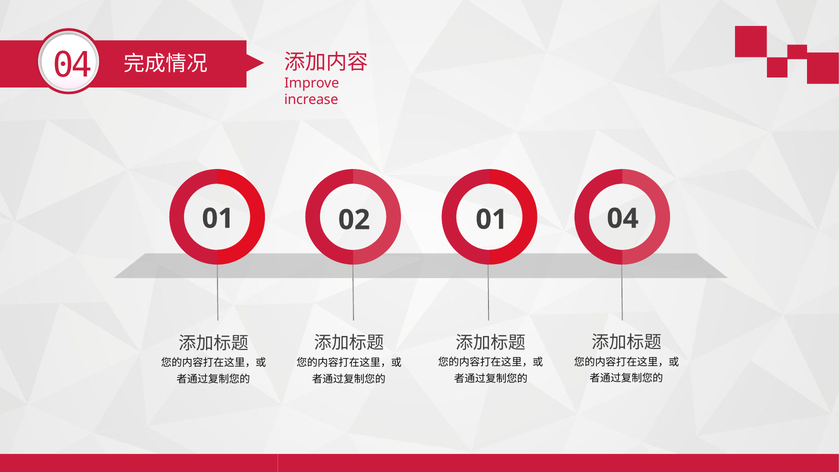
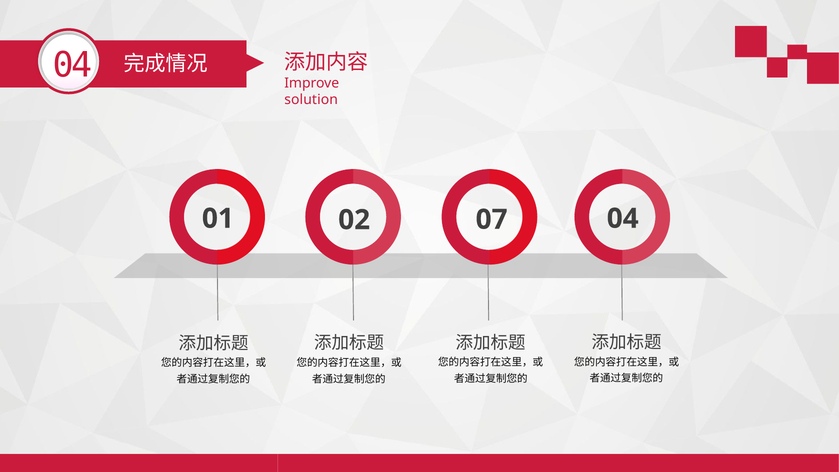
increase: increase -> solution (311, 100)
01 01: 01 -> 07 (492, 220)
